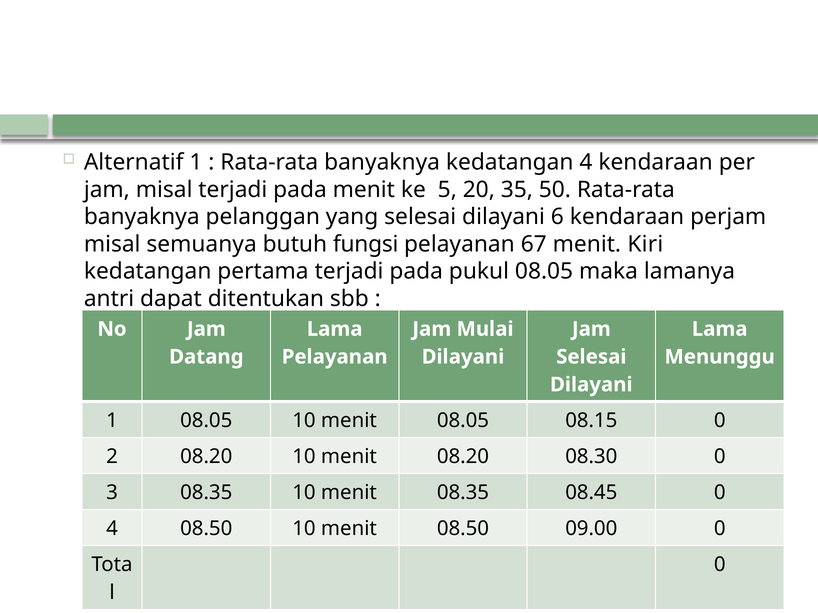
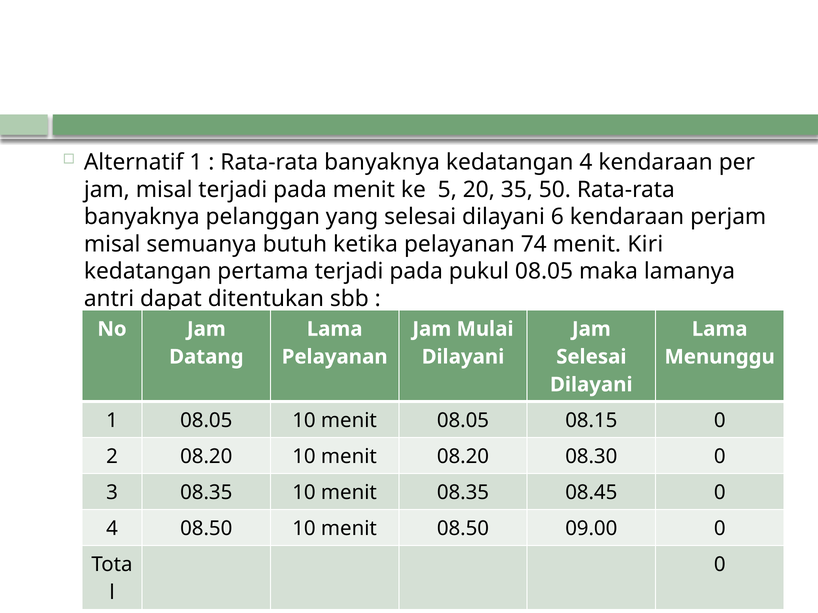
fungsi: fungsi -> ketika (365, 244)
67: 67 -> 74 (534, 244)
